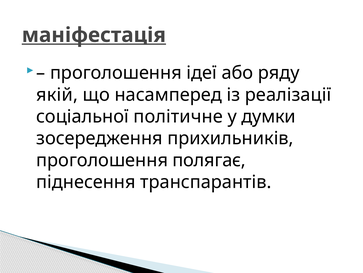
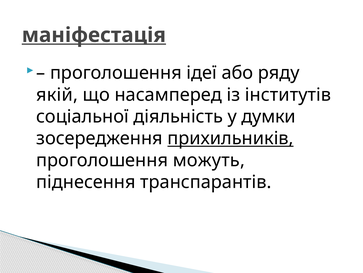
реалізації: реалізації -> інститутів (288, 95)
політичне: політичне -> діяльність (178, 116)
прихильників underline: none -> present (230, 138)
полягає: полягає -> можуть (209, 160)
